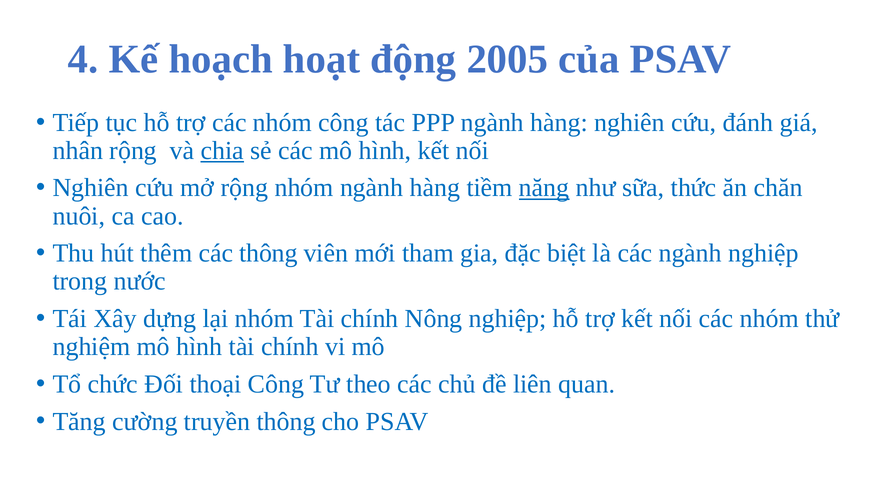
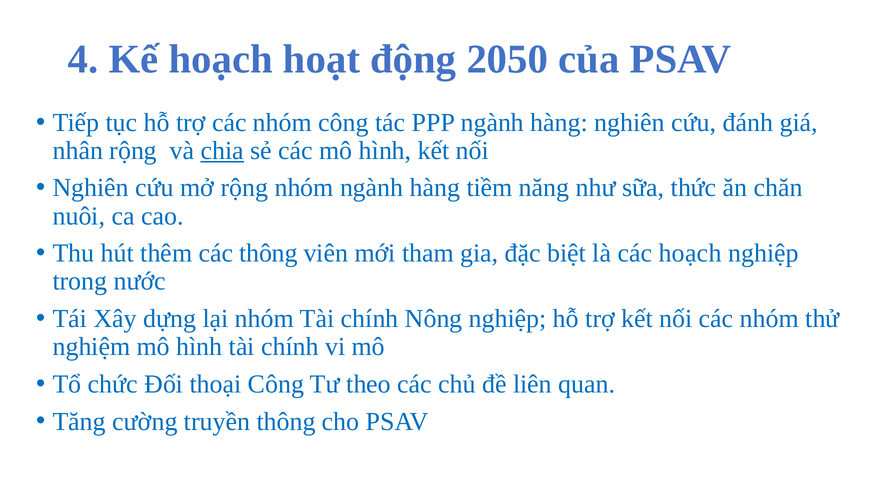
2005: 2005 -> 2050 (507, 59)
năng underline: present -> none (544, 188)
các ngành: ngành -> hoạch (690, 253)
